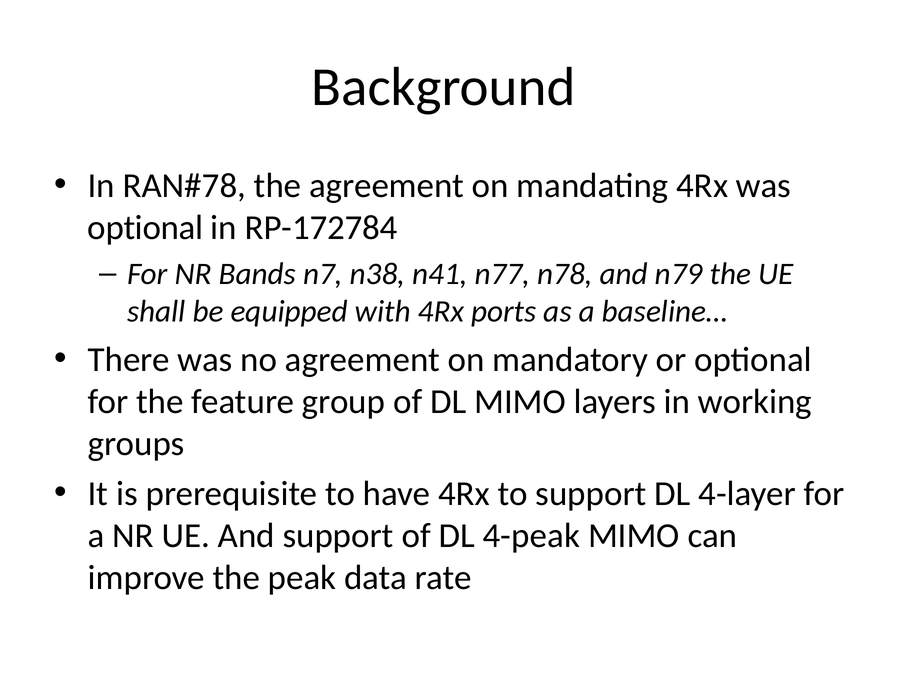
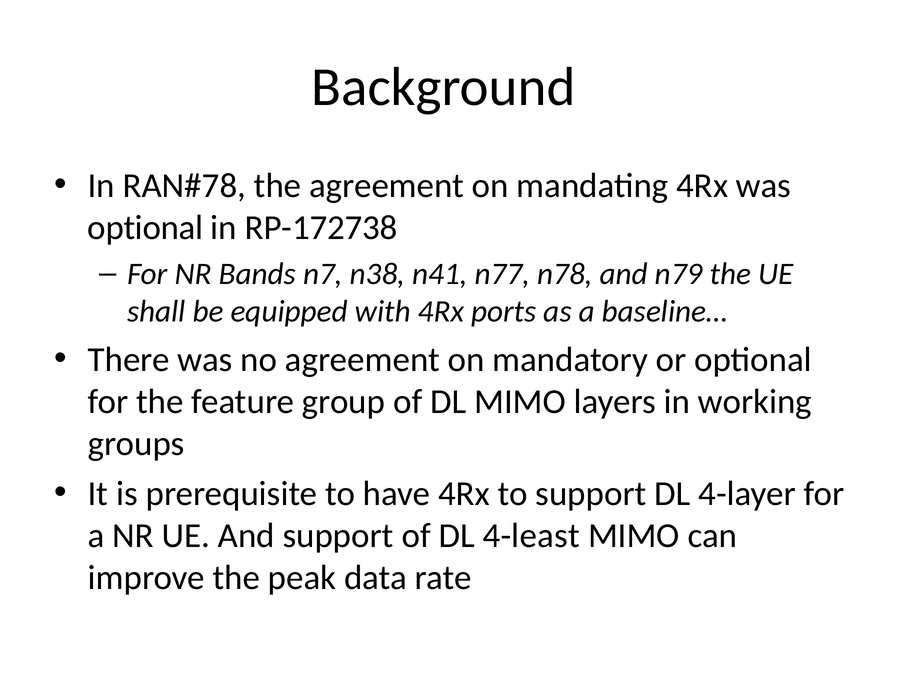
RP-172784: RP-172784 -> RP-172738 (321, 227)
4-peak: 4-peak -> 4-least (531, 536)
